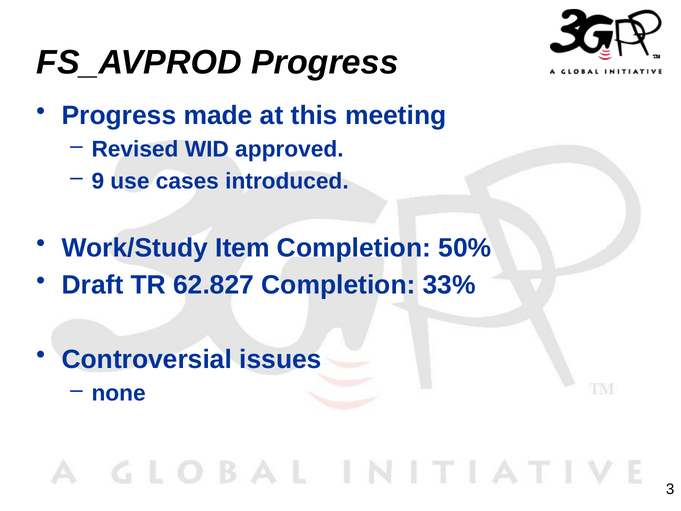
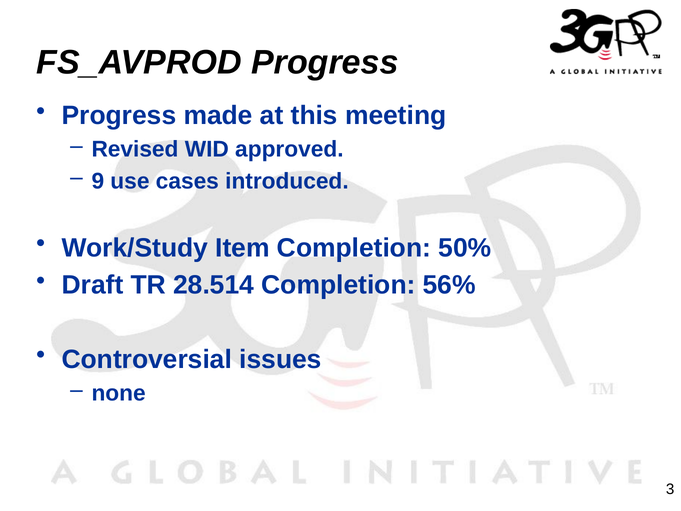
62.827: 62.827 -> 28.514 (214, 285)
33%: 33% -> 56% (449, 285)
